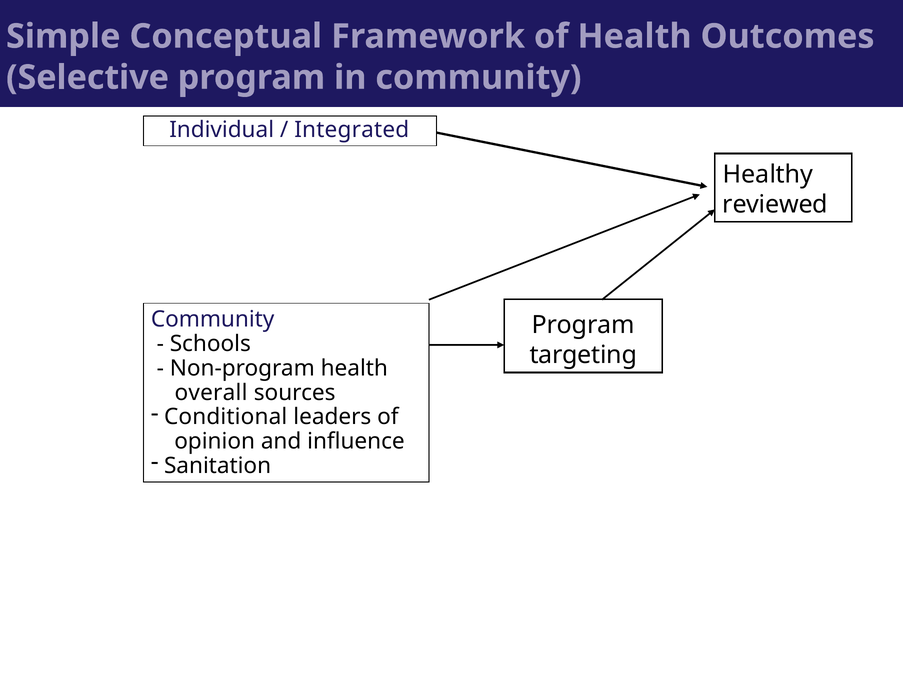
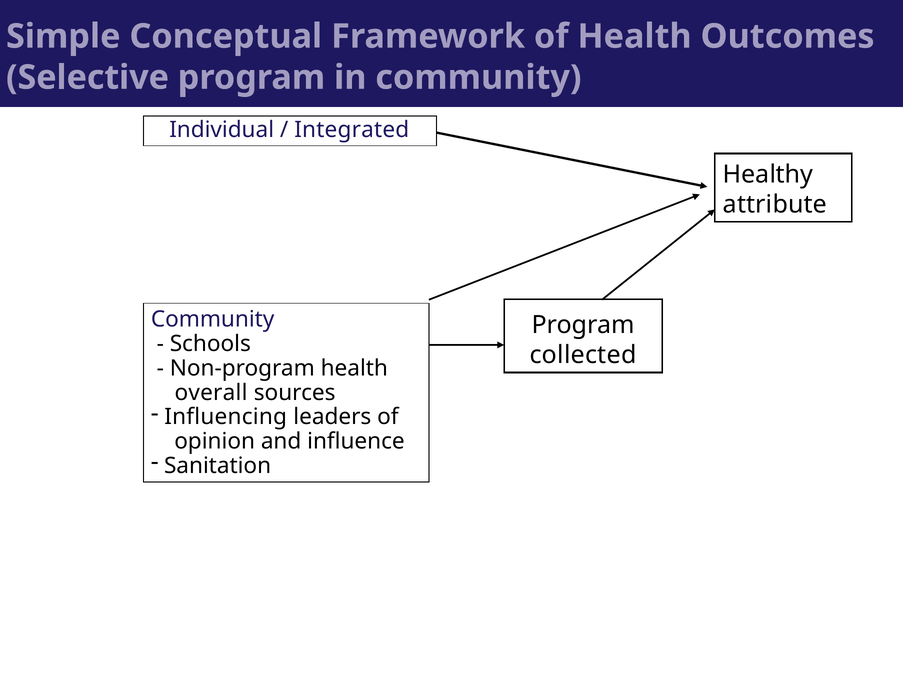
reviewed: reviewed -> attribute (775, 204)
targeting: targeting -> collected (583, 355)
Conditional: Conditional -> Influencing (226, 417)
